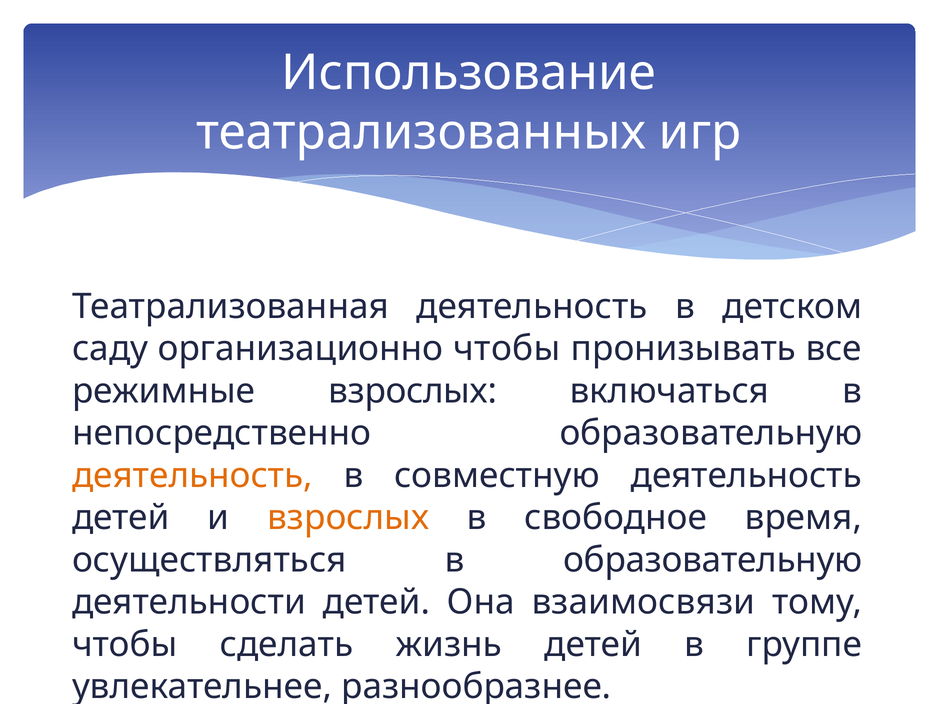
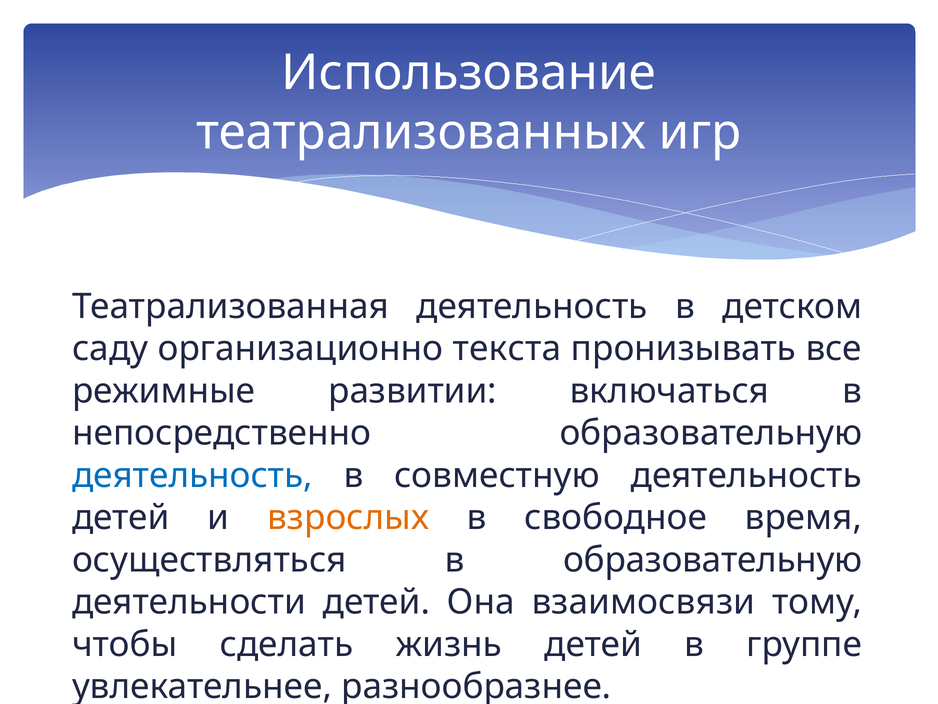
организационно чтобы: чтобы -> текста (507, 348)
режимные взрослых: взрослых -> развитии (412, 391)
деятельность colour: orange -> blue (192, 475)
